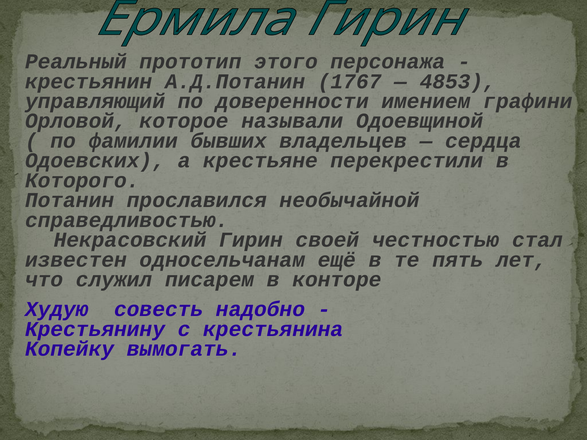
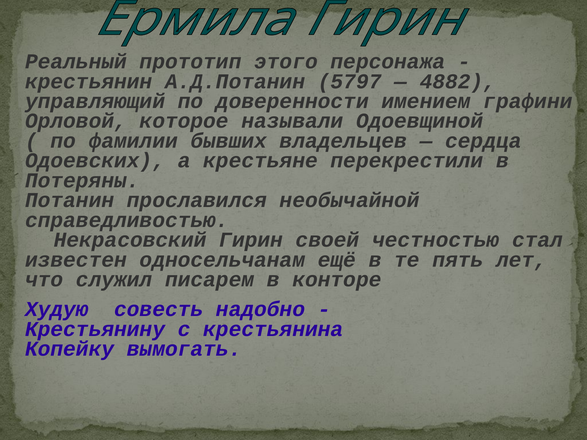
1767: 1767 -> 5797 (350, 81)
4853: 4853 -> 4882 (458, 81)
Которого: Которого -> Потеряны (82, 181)
